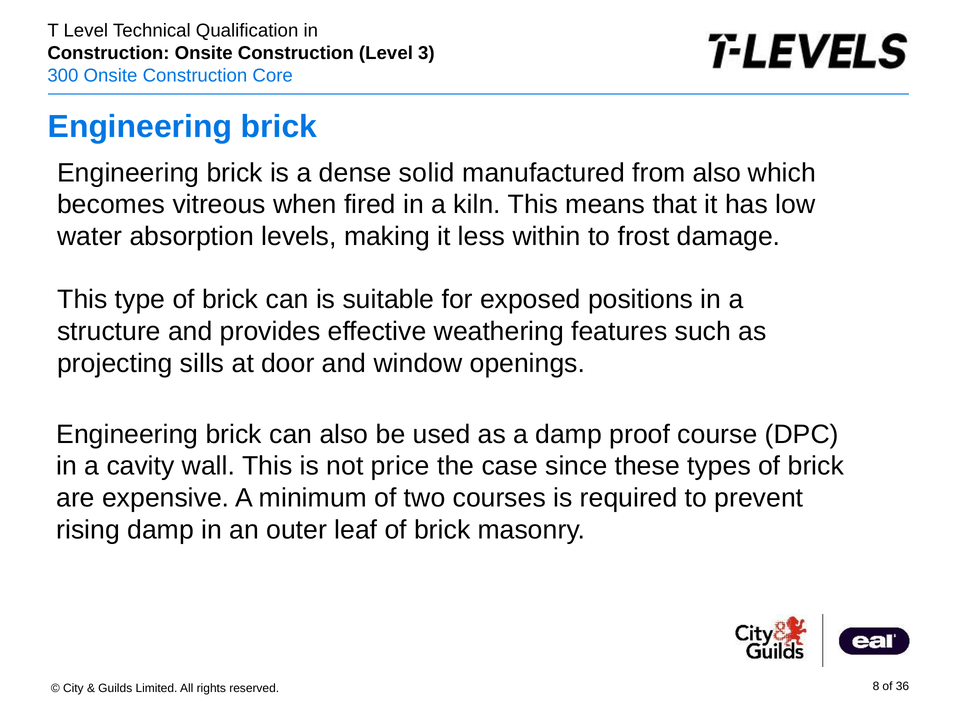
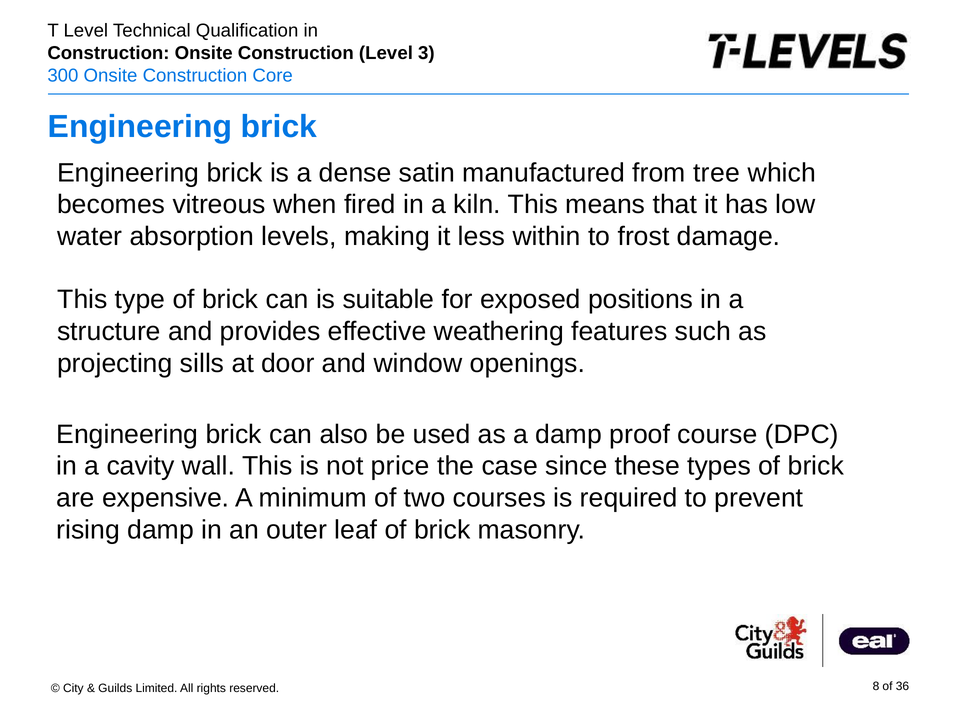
solid: solid -> satin (427, 173)
from also: also -> tree (717, 173)
